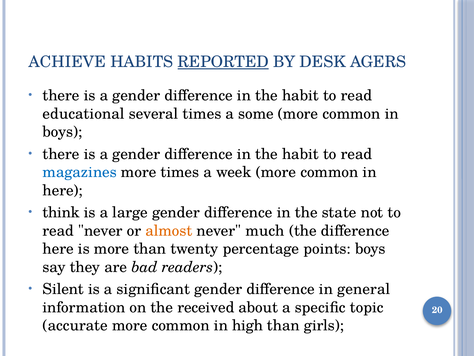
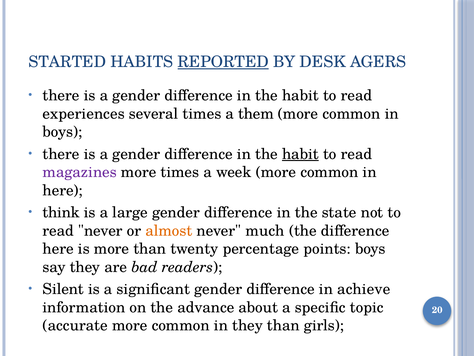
ACHIEVE: ACHIEVE -> STARTED (67, 62)
educational: educational -> experiences (84, 114)
some: some -> them (256, 114)
habit underline: none -> present (300, 154)
magazines colour: blue -> purple (80, 172)
general: general -> achieve (364, 289)
received: received -> advance (206, 307)
in high: high -> they (248, 325)
